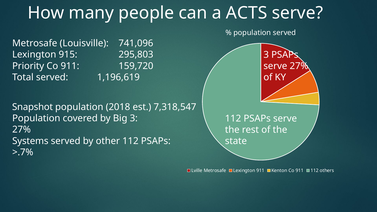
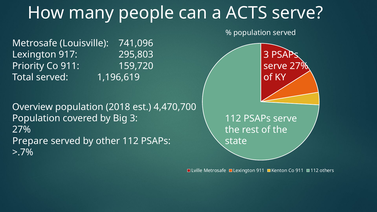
915: 915 -> 917 (68, 55)
Snapshot: Snapshot -> Overview (33, 107)
7,318,547: 7,318,547 -> 4,470,700 (175, 107)
Systems: Systems -> Prepare (30, 141)
